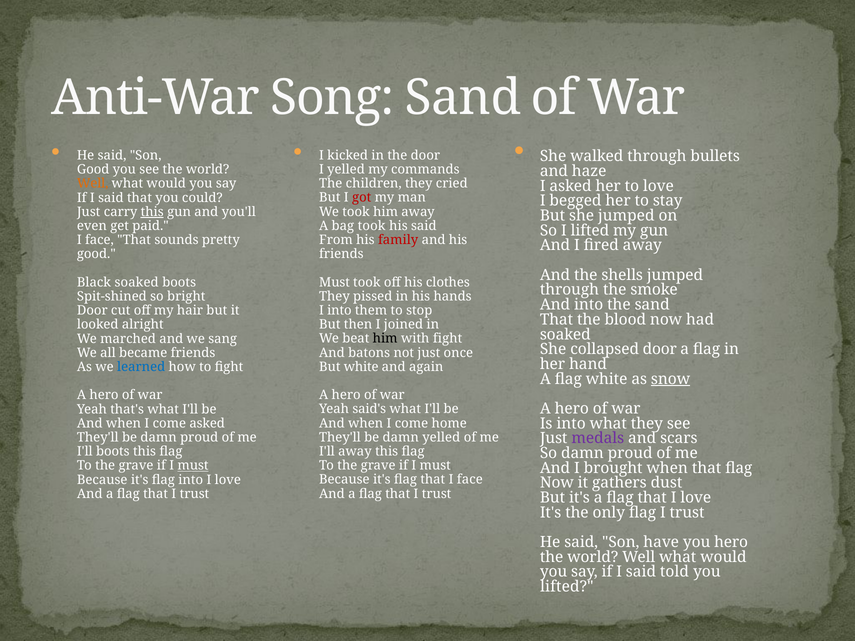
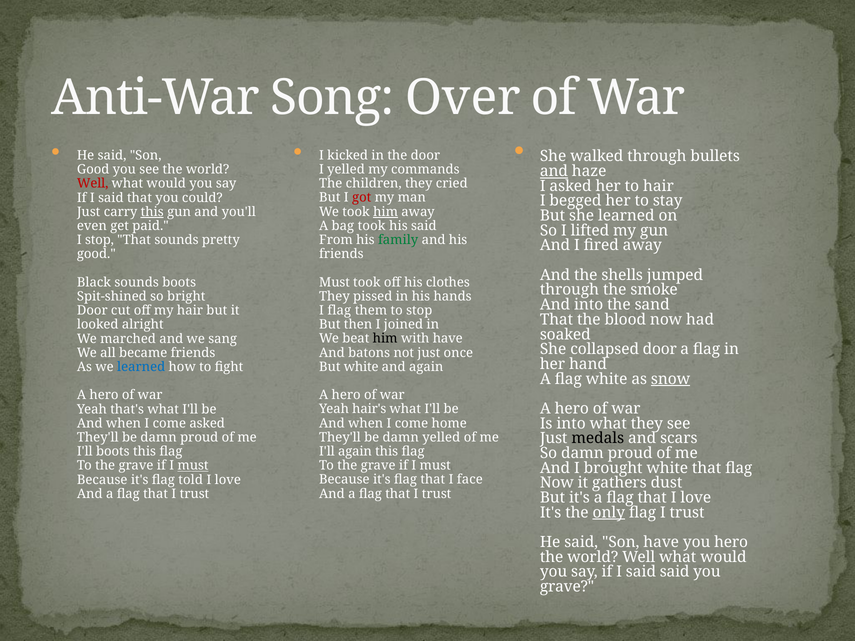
Song Sand: Sand -> Over (463, 98)
and underline: none -> present (554, 171)
Well colour: orange -> red (93, 184)
to love: love -> hair (658, 186)
him underline: none -> present (386, 212)
she jumped: jumped -> learned (626, 216)
family colour: red -> green (398, 240)
face: face -> stop (99, 240)
Black soaked: soaked -> sounds (137, 282)
I into: into -> flag (339, 311)
with fight: fight -> have (448, 339)
said's: said's -> hair's (369, 409)
medals colour: purple -> black (598, 438)
I'll away: away -> again (355, 452)
brought when: when -> white (667, 468)
flag into: into -> told (191, 480)
only underline: none -> present (609, 513)
said told: told -> said (675, 572)
lifted: lifted -> grave (567, 587)
